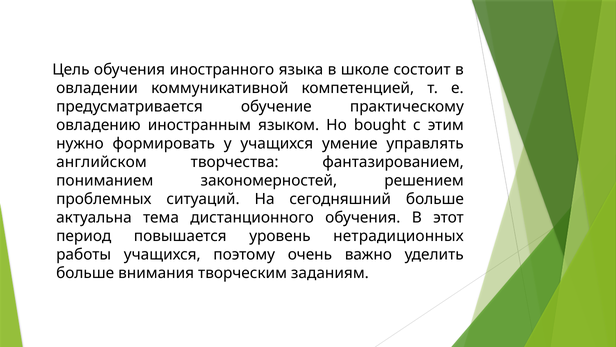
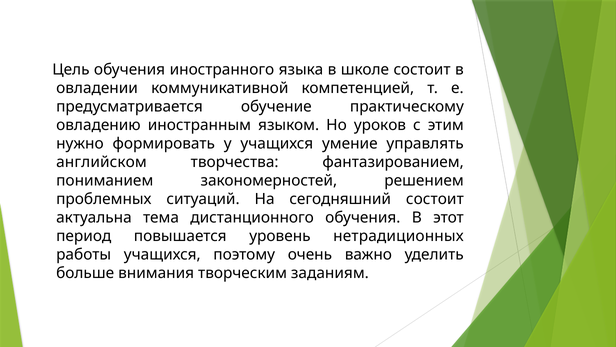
bought: bought -> уроков (380, 125)
сегодняшний больше: больше -> состоит (435, 199)
